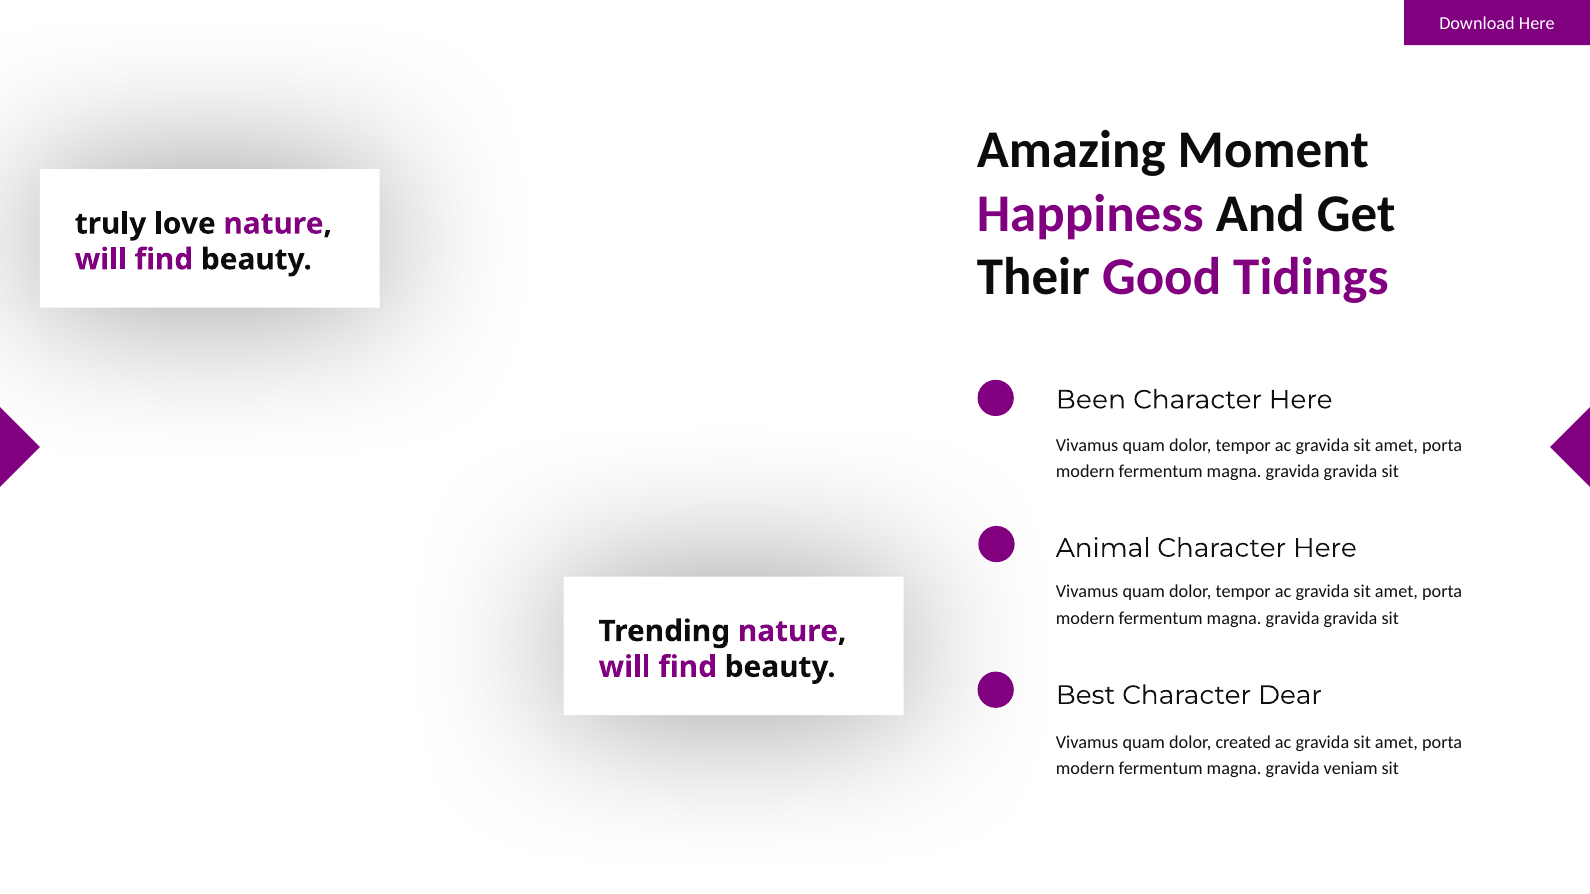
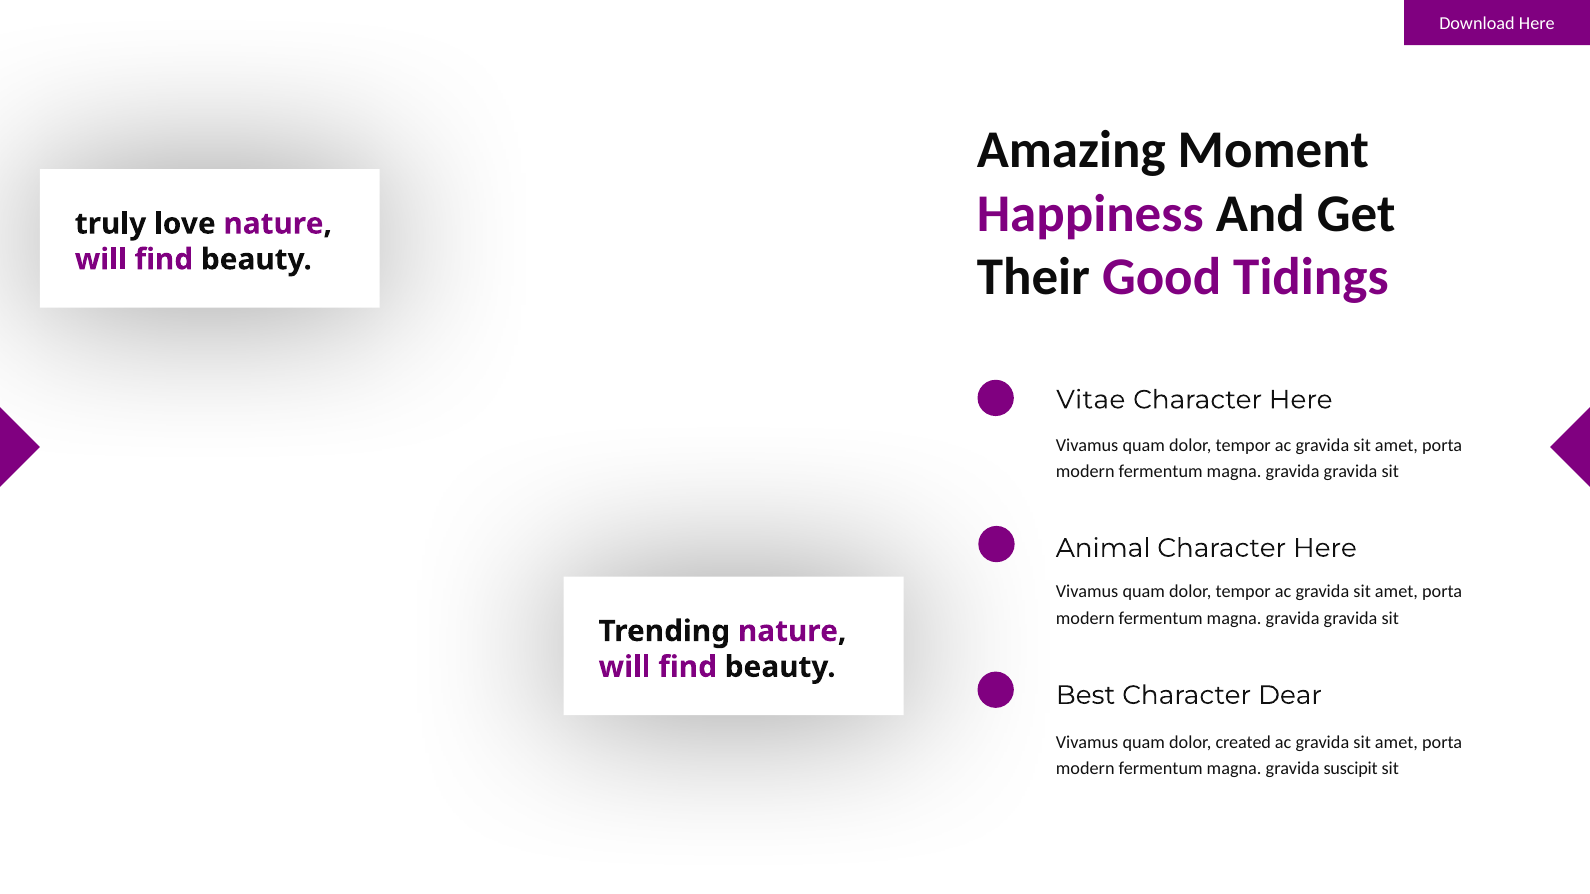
Been: Been -> Vitae (1091, 400)
veniam: veniam -> suscipit (1351, 769)
